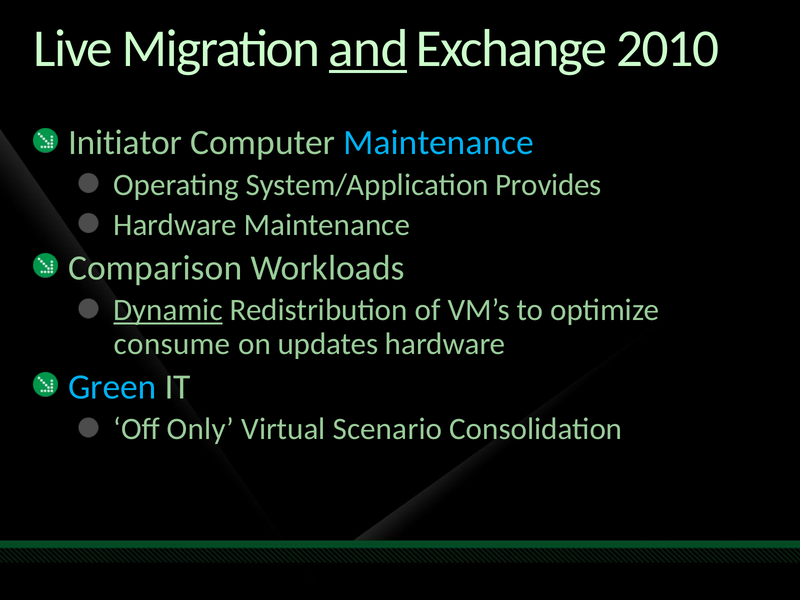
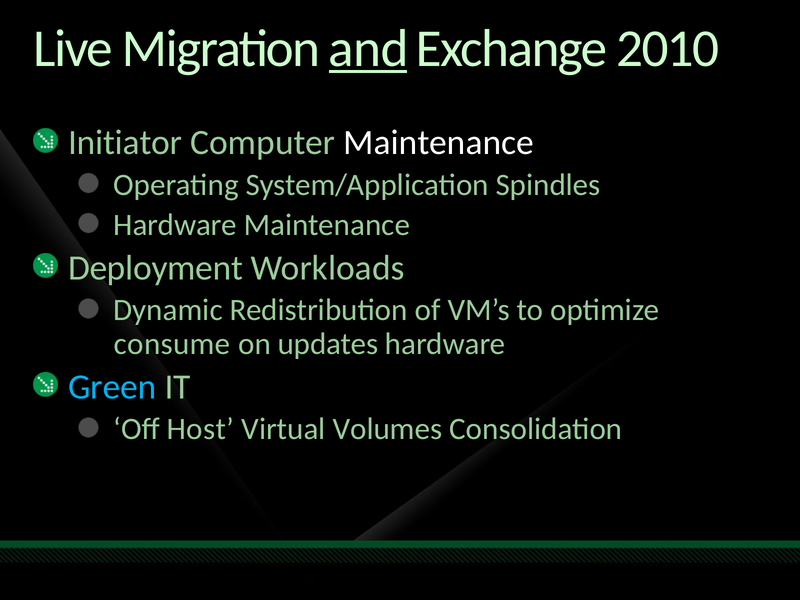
Maintenance colour: light blue -> white (439, 143)
Provides: Provides -> Spindles (548, 185)
Comparison: Comparison -> Deployment (155, 268)
Dynamic underline: present -> none (168, 310)
Only: Only -> Host (200, 429)
Scenario: Scenario -> Volumes (387, 429)
